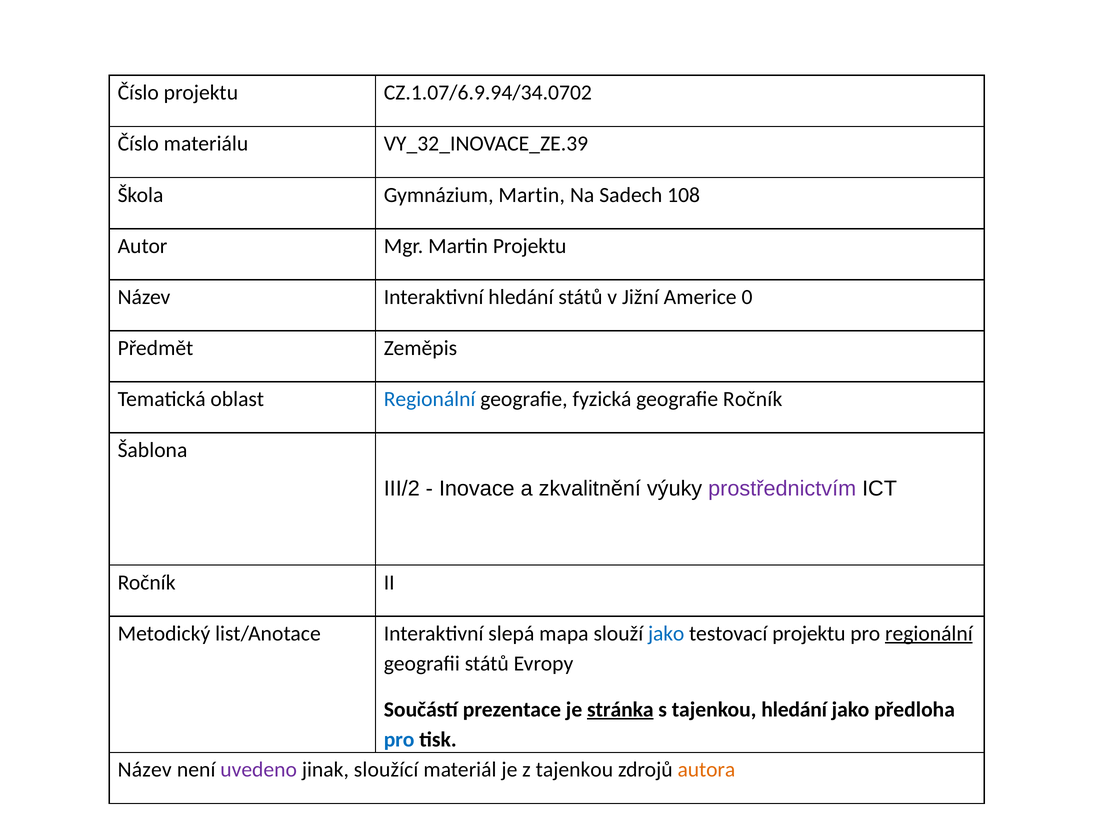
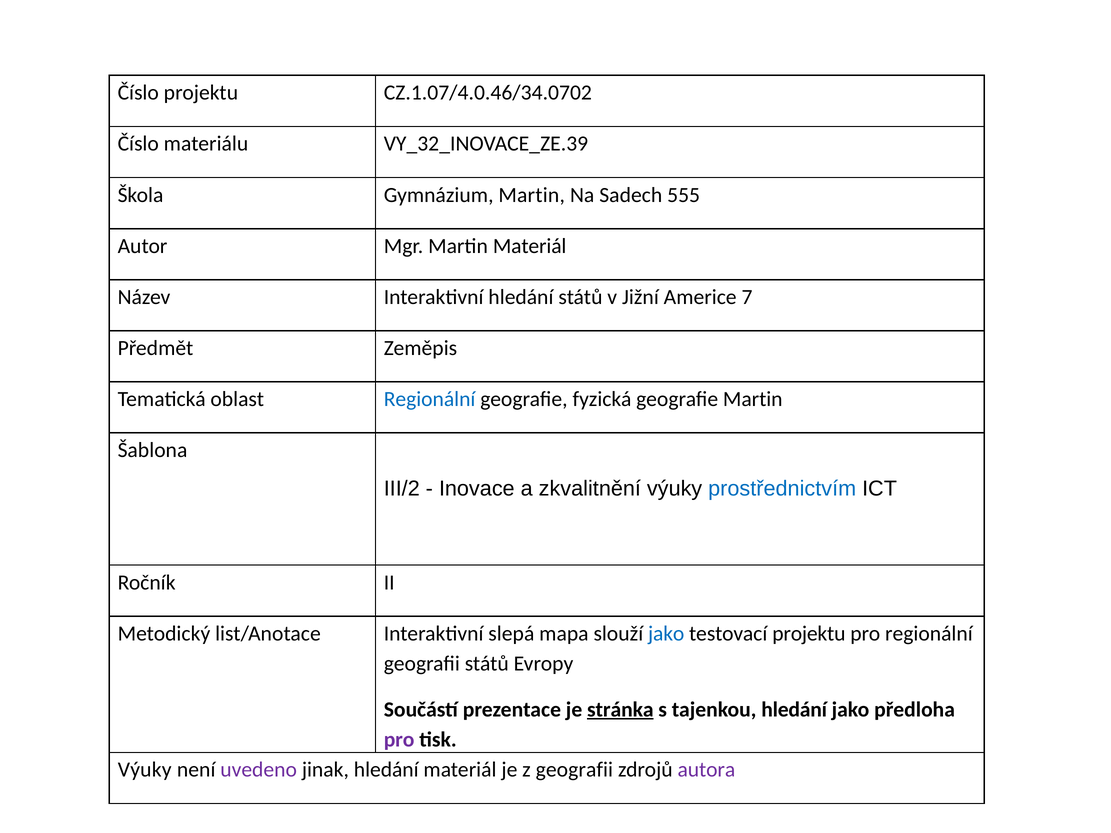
CZ.1.07/6.9.94/34.0702: CZ.1.07/6.9.94/34.0702 -> CZ.1.07/4.0.46/34.0702 (488, 93)
108: 108 -> 555 (684, 195)
Martin Projektu: Projektu -> Materiál (530, 246)
0: 0 -> 7 (747, 297)
geografie Ročník: Ročník -> Martin (753, 399)
prostřednictvím colour: purple -> blue (782, 489)
regionální underline: present -> none (929, 634)
pro colour: blue -> purple (399, 740)
Název: Název -> Výuky (145, 770)
jinak sloužící: sloužící -> hledání (386, 770)
z tajenkou: tajenkou -> geografii (574, 770)
autora colour: orange -> purple (706, 770)
